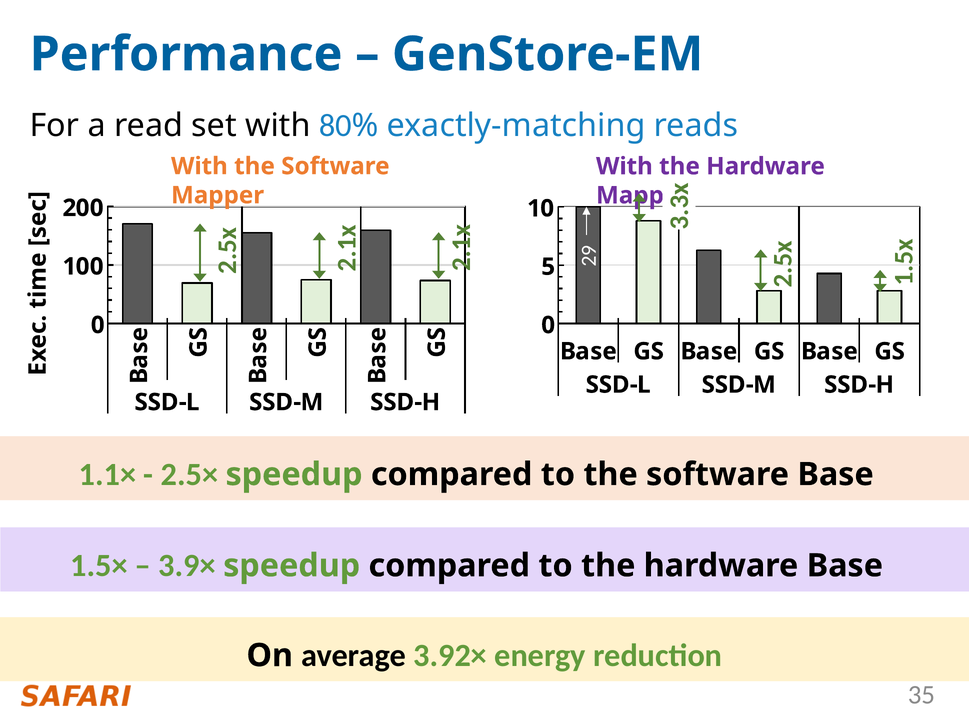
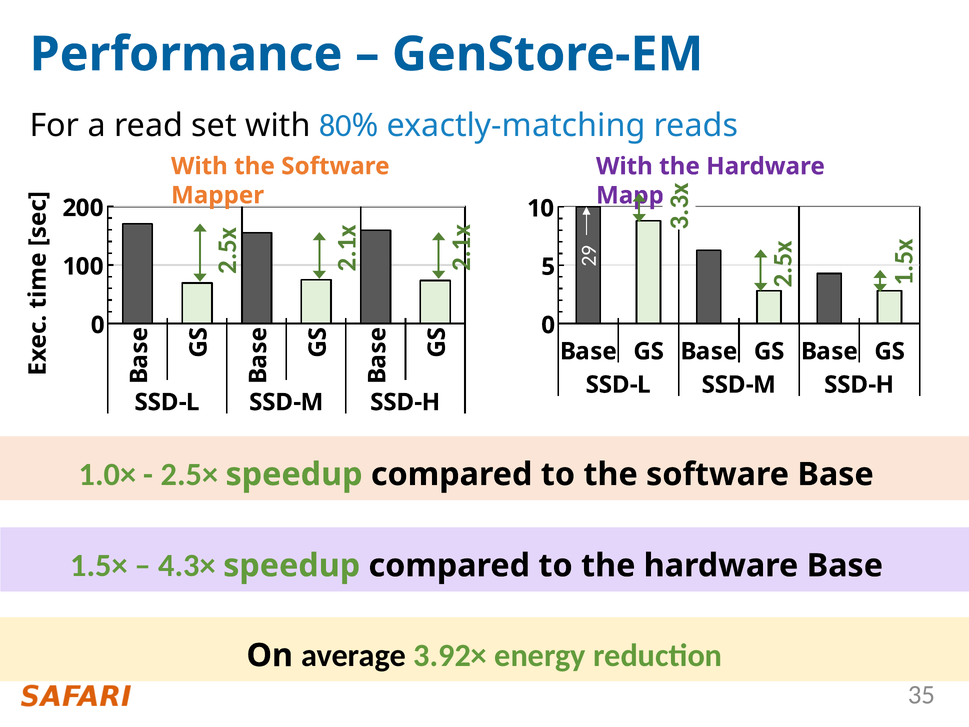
1.1×: 1.1× -> 1.0× (108, 474)
3.9×: 3.9× -> 4.3× (187, 565)
